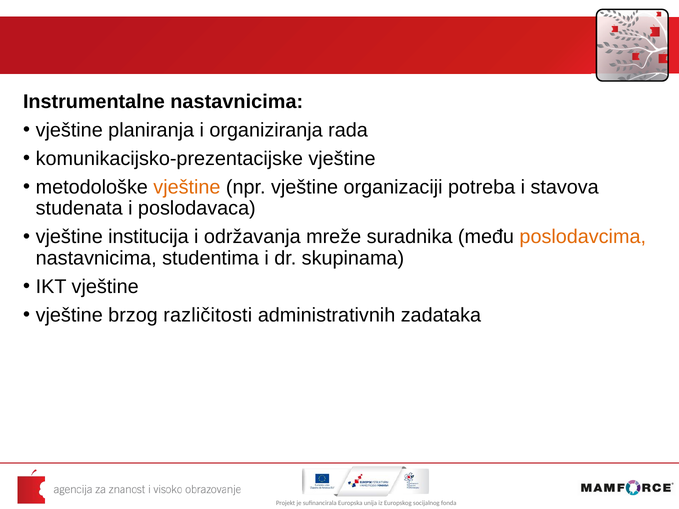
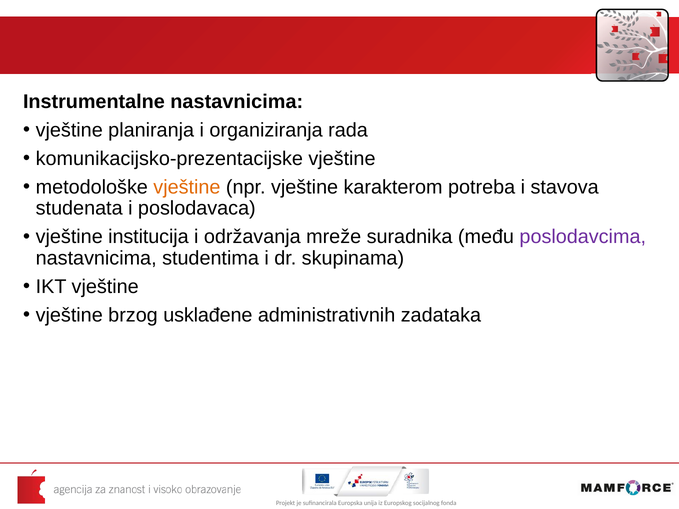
organizaciji: organizaciji -> karakterom (393, 187)
poslodavcima colour: orange -> purple (583, 237)
različitosti: različitosti -> usklađene (208, 315)
